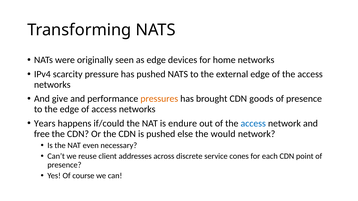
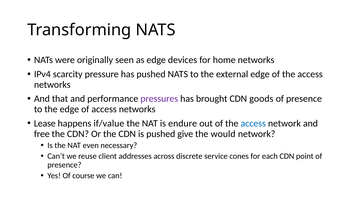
give: give -> that (60, 99)
pressures colour: orange -> purple (159, 99)
Years: Years -> Lease (45, 124)
if/could: if/could -> if/value (109, 124)
else: else -> give (185, 134)
